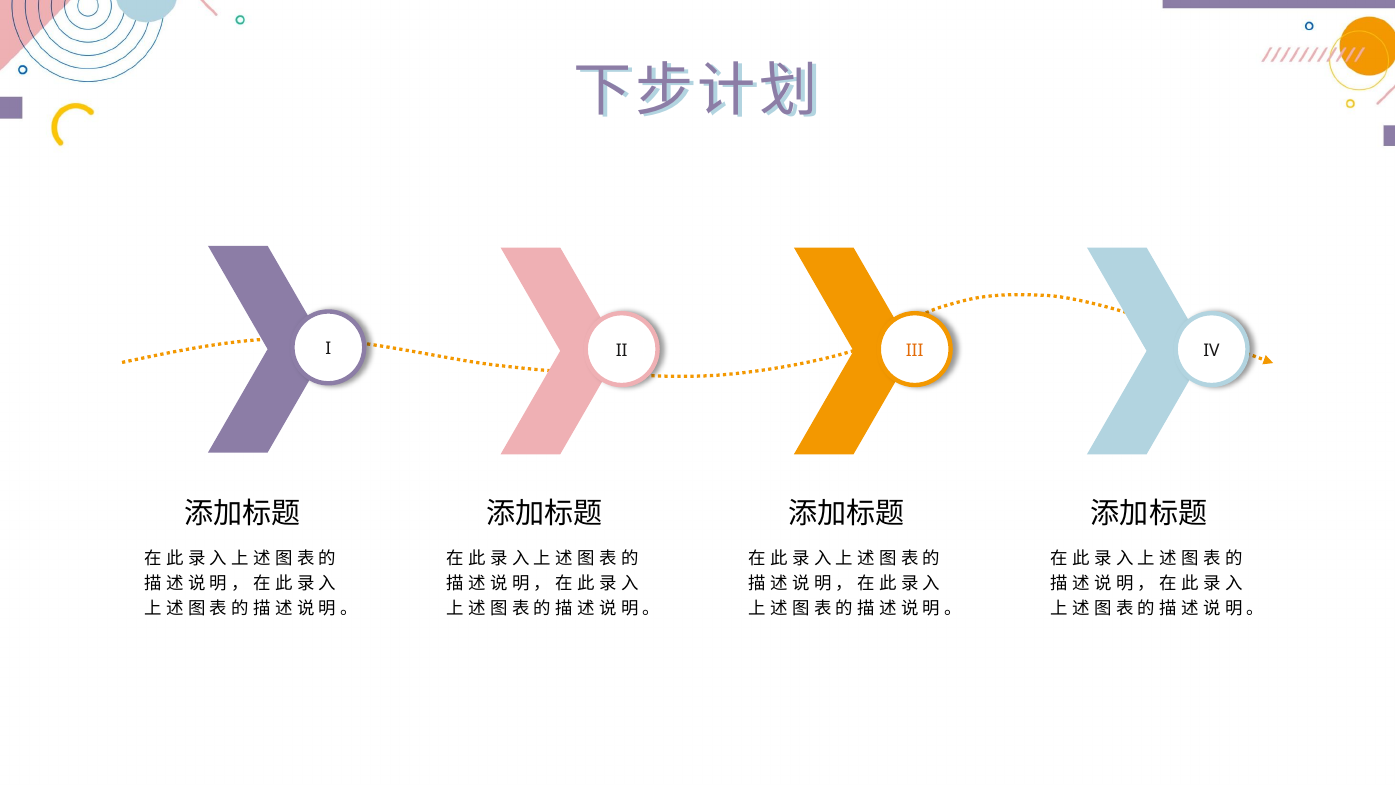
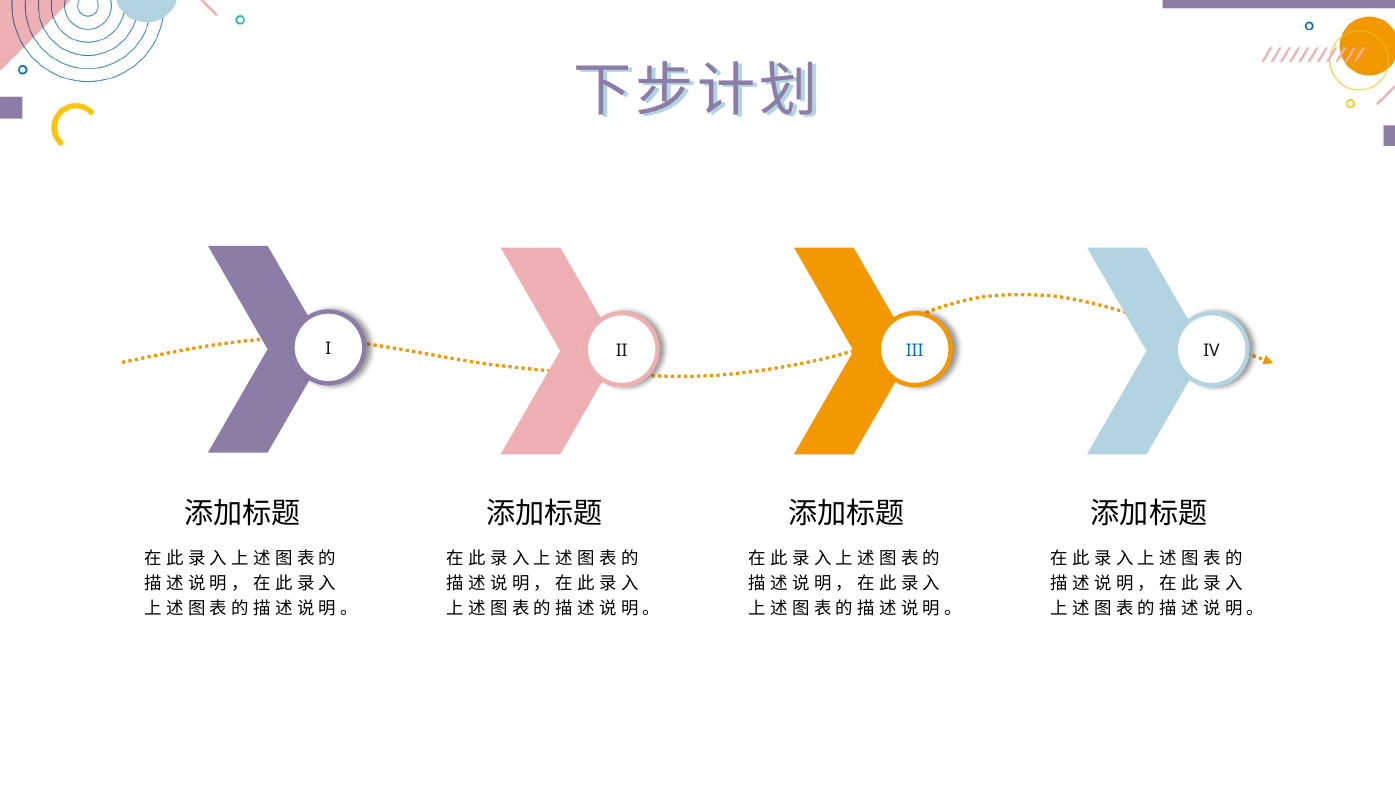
III colour: orange -> blue (915, 350)
